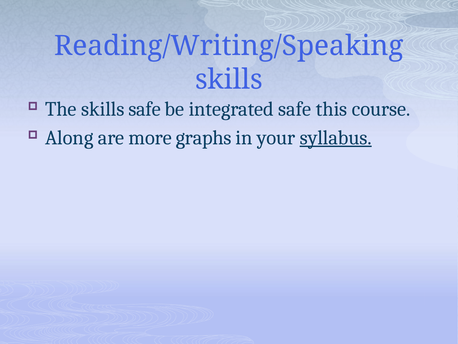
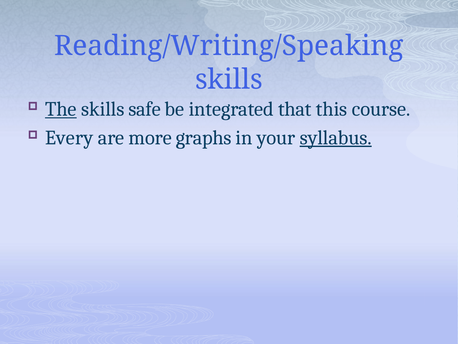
The underline: none -> present (61, 109)
integrated safe: safe -> that (295, 109)
Along: Along -> Every (69, 137)
